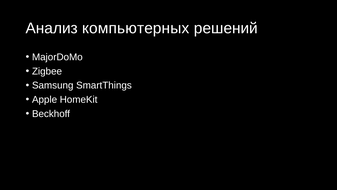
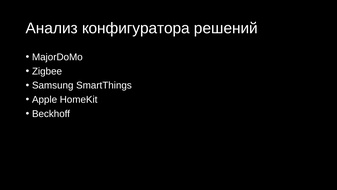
компьютерных: компьютерных -> конфигуратора (136, 28)
